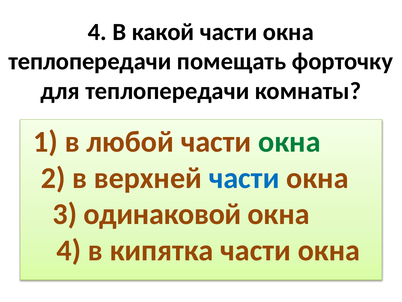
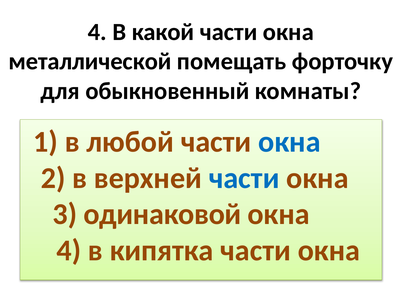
теплопередачи: теплопередачи -> металлической (90, 61)
для теплопередачи: теплопередачи -> обыкновенный (167, 91)
окна colour: green -> blue (289, 142)
